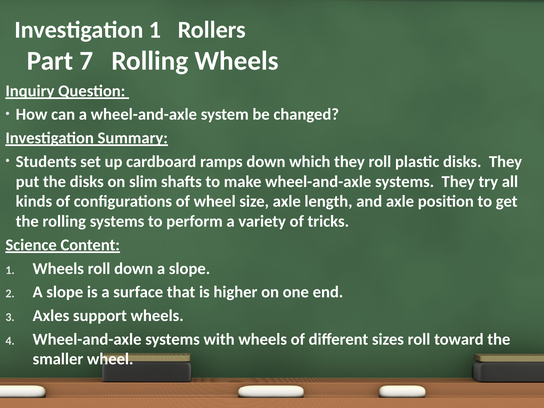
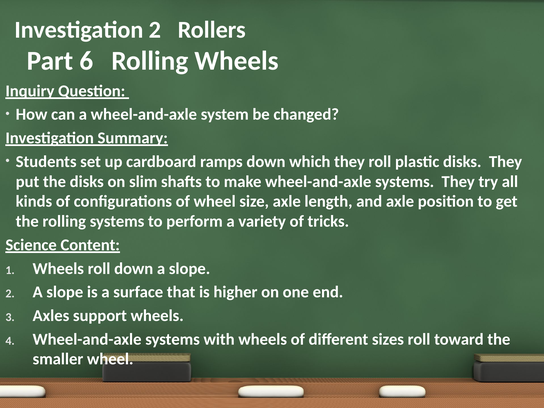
Investigation 1: 1 -> 2 (155, 30)
7: 7 -> 6 (86, 61)
